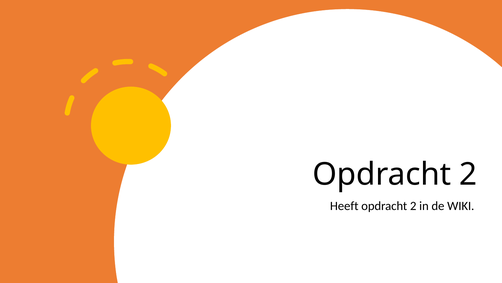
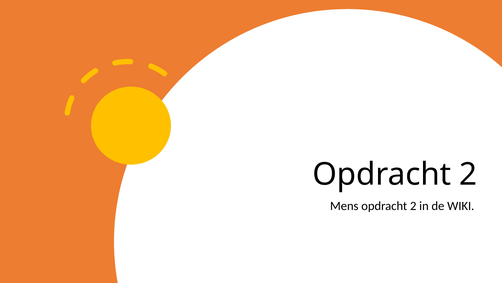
Heeft: Heeft -> Mens (344, 205)
